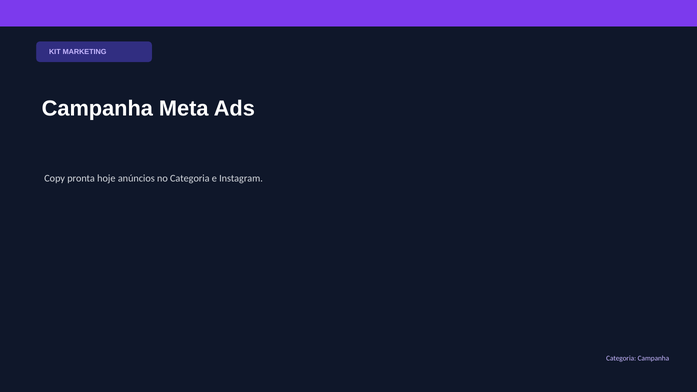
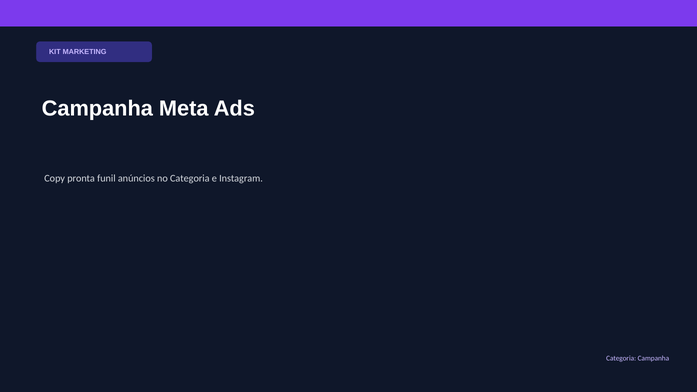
hoje: hoje -> funil (106, 178)
